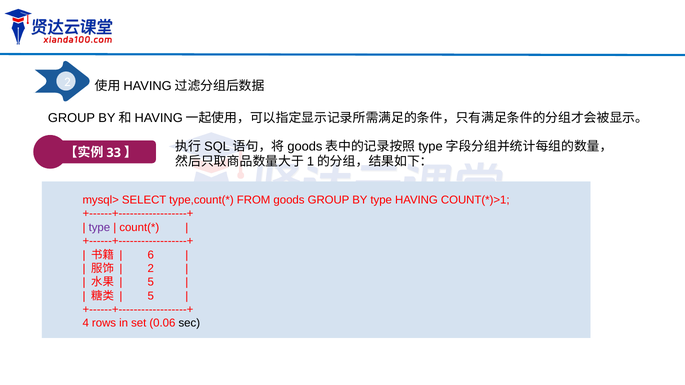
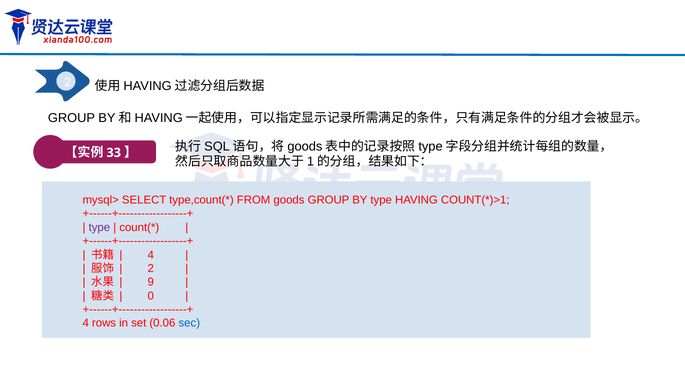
6: 6 -> 4 (151, 255)
5: 5 -> 9 (151, 282)
5: 5 -> 0 (151, 296)
sec colour: black -> blue (189, 323)
